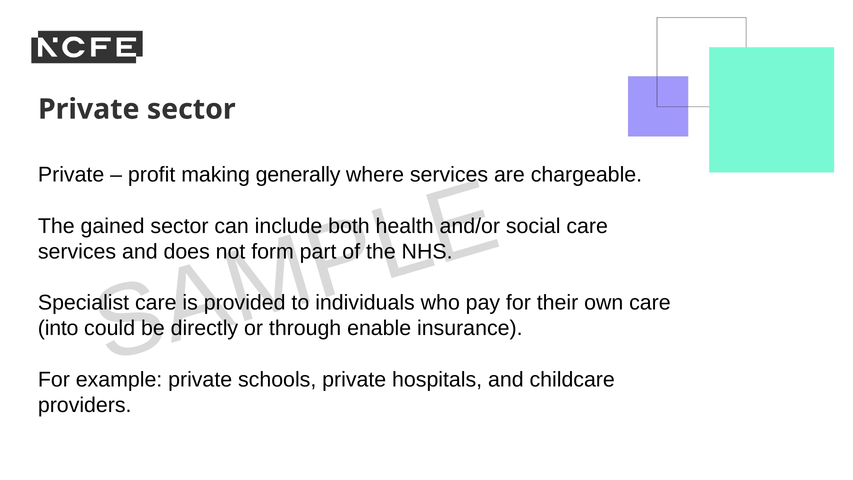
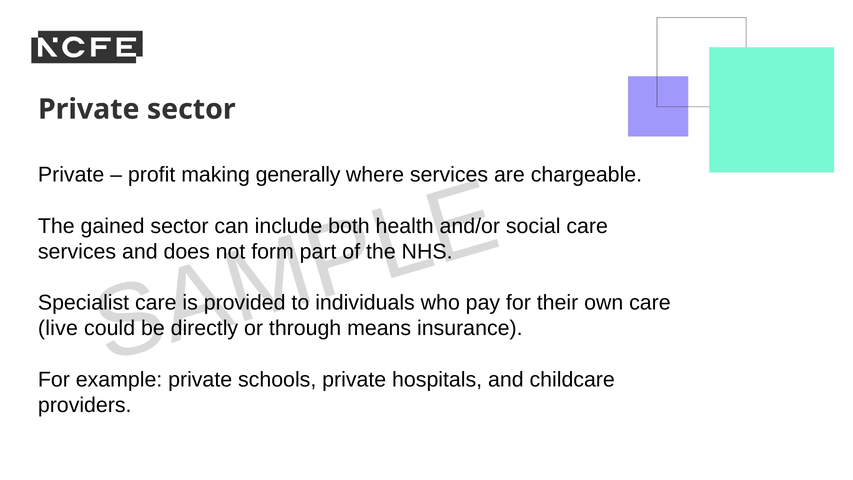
into: into -> live (58, 328)
enable: enable -> means (379, 328)
